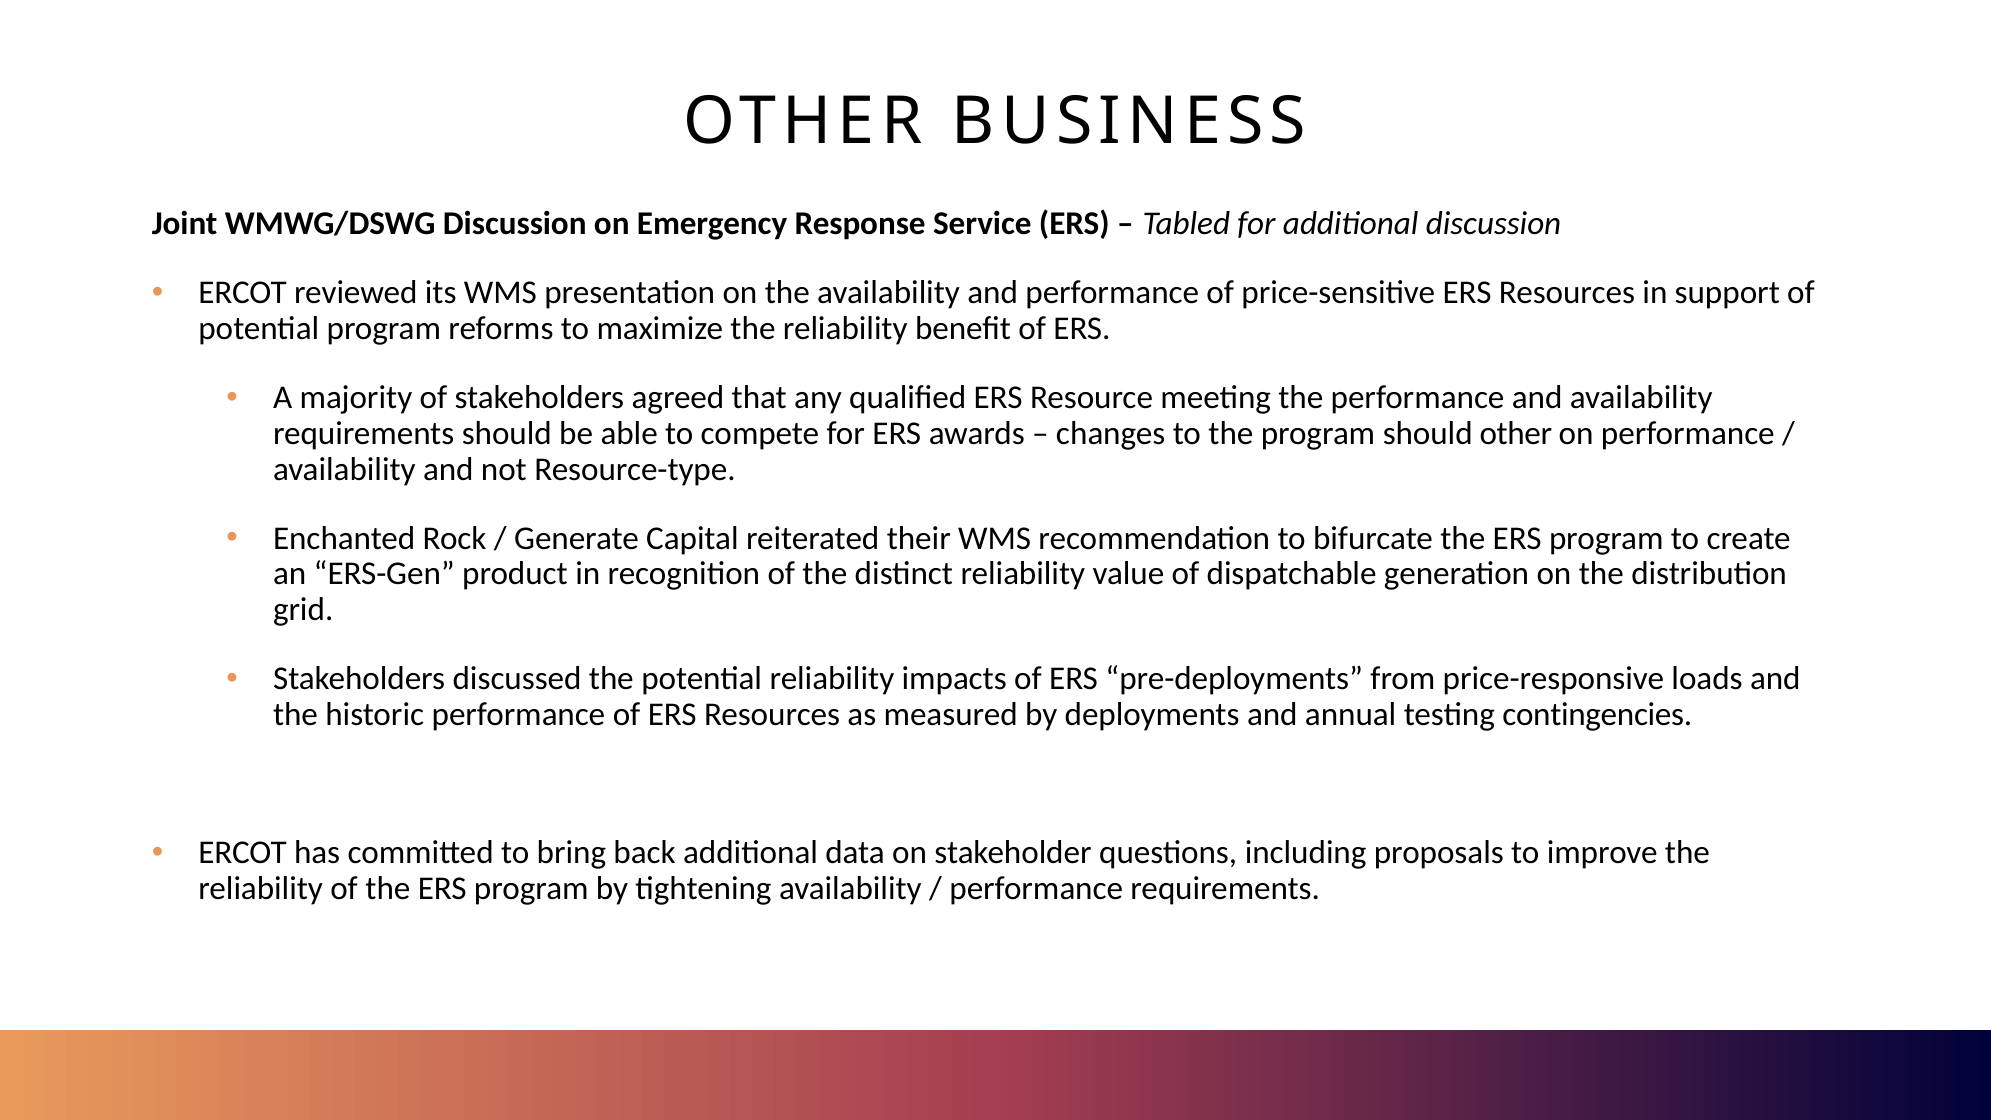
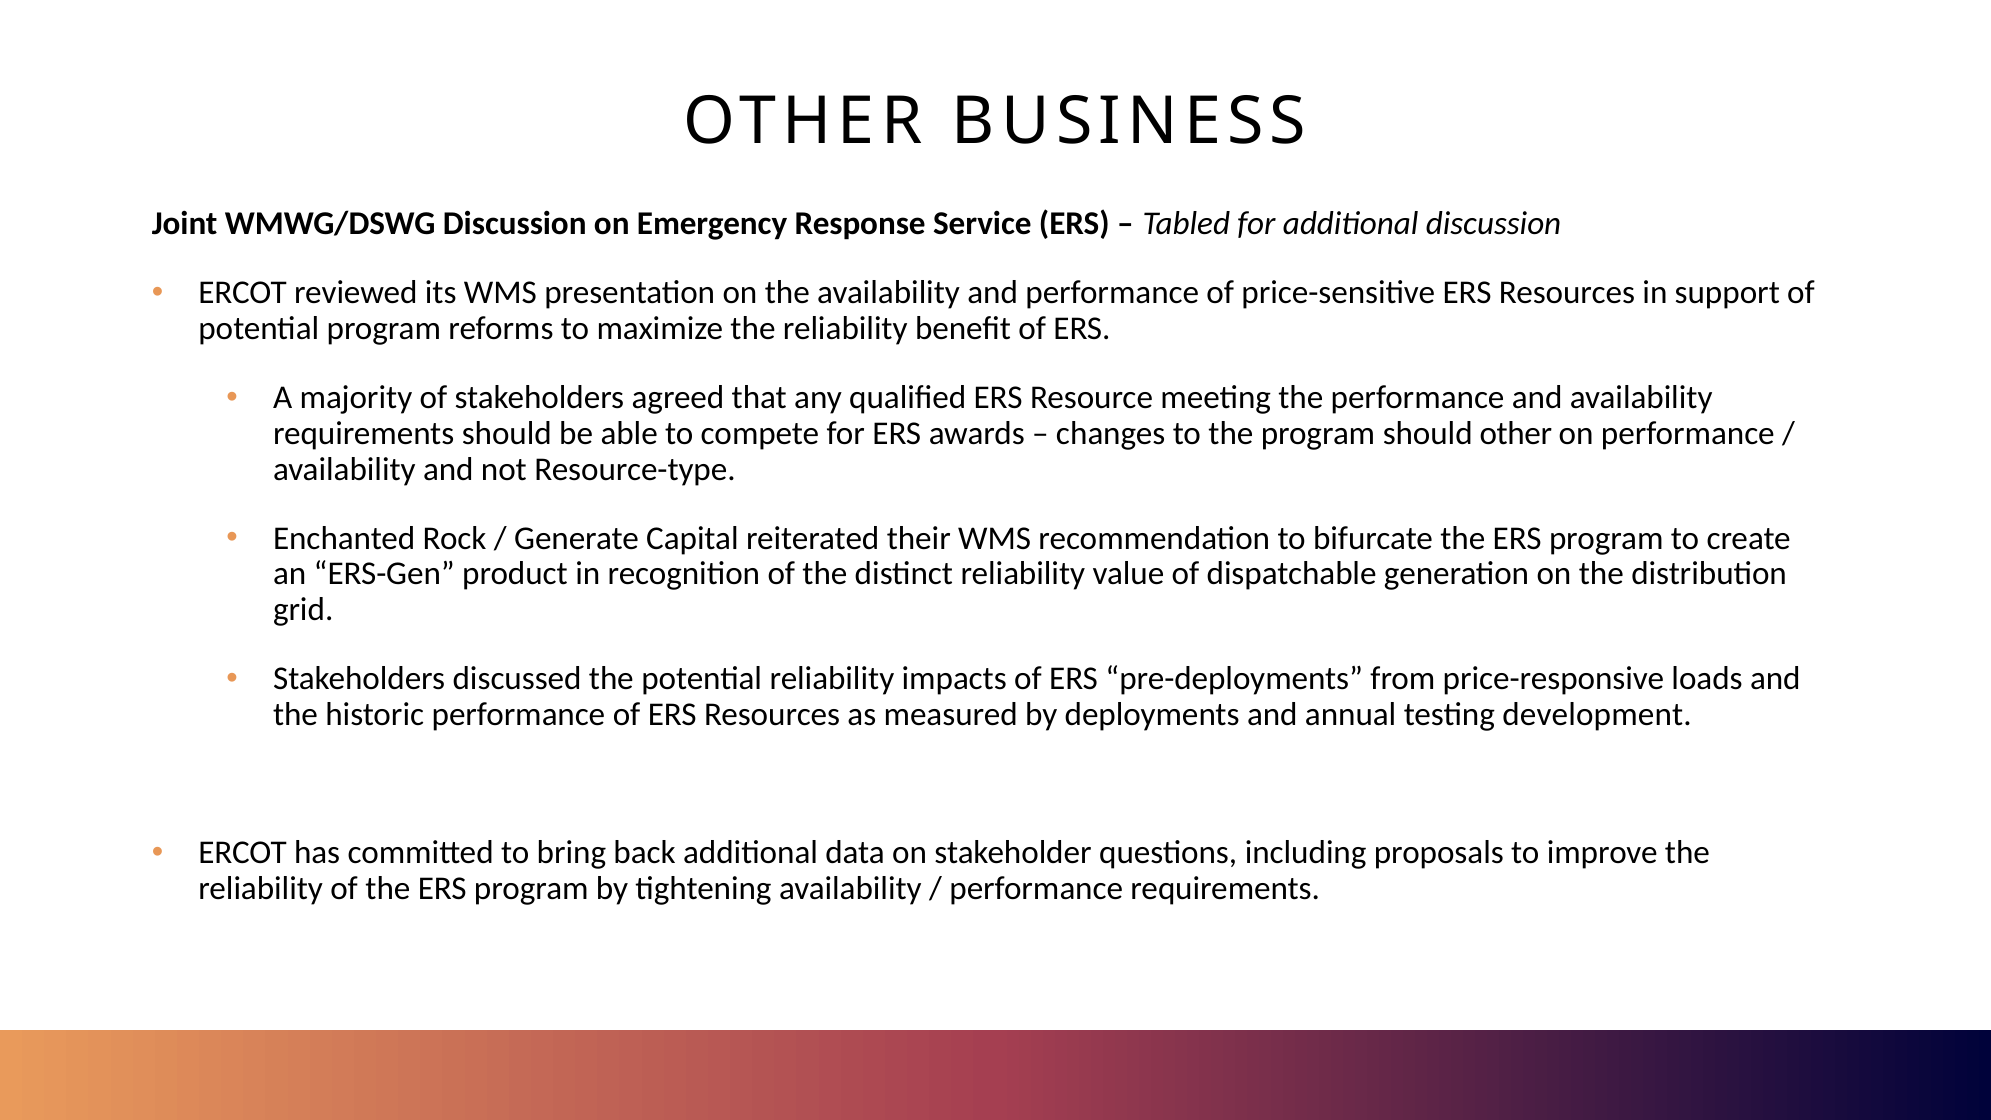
contingencies: contingencies -> development (1597, 715)
